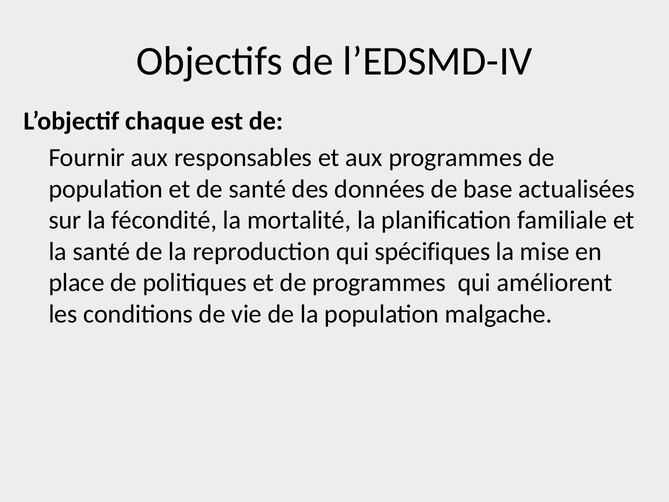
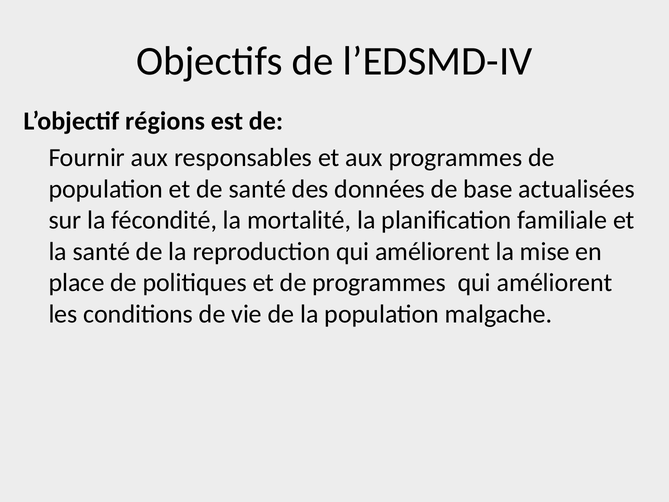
chaque: chaque -> régions (165, 121)
reproduction qui spécifiques: spécifiques -> améliorent (433, 251)
